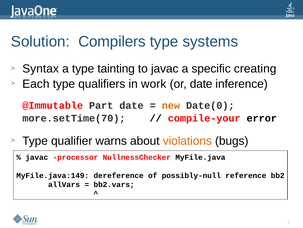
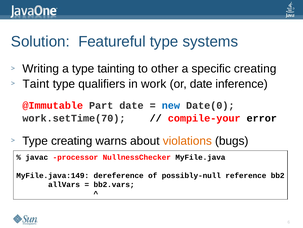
Compilers: Compilers -> Featureful (112, 42)
Syntax: Syntax -> Writing (41, 69)
to javac: javac -> other (165, 69)
Each: Each -> Taint (36, 84)
new colour: orange -> blue (171, 105)
more.setTime(70: more.setTime(70 -> work.setTime(70 (74, 118)
Type qualifier: qualifier -> creating (72, 140)
